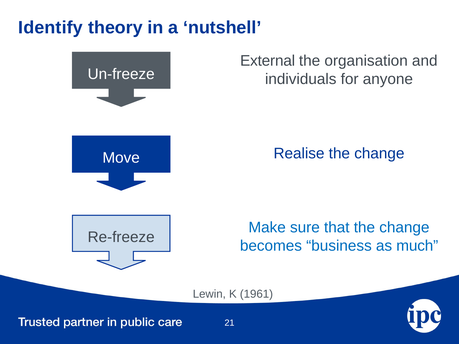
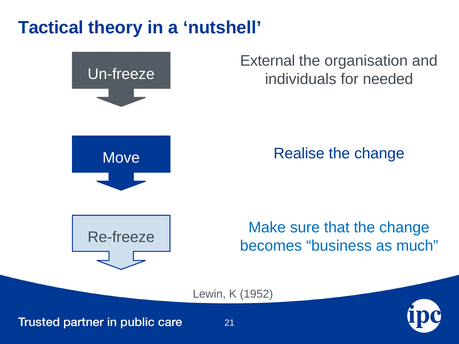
Identify: Identify -> Tactical (51, 28)
anyone: anyone -> needed (388, 79)
1961: 1961 -> 1952 (256, 294)
